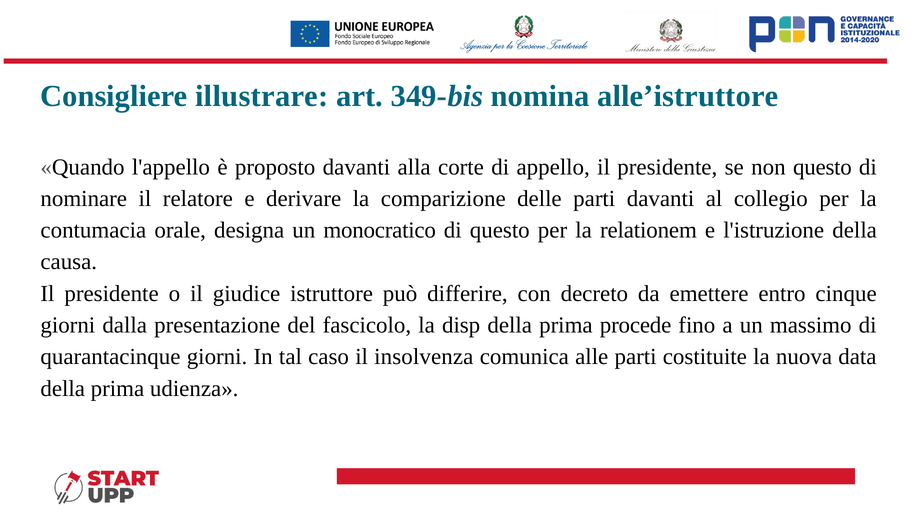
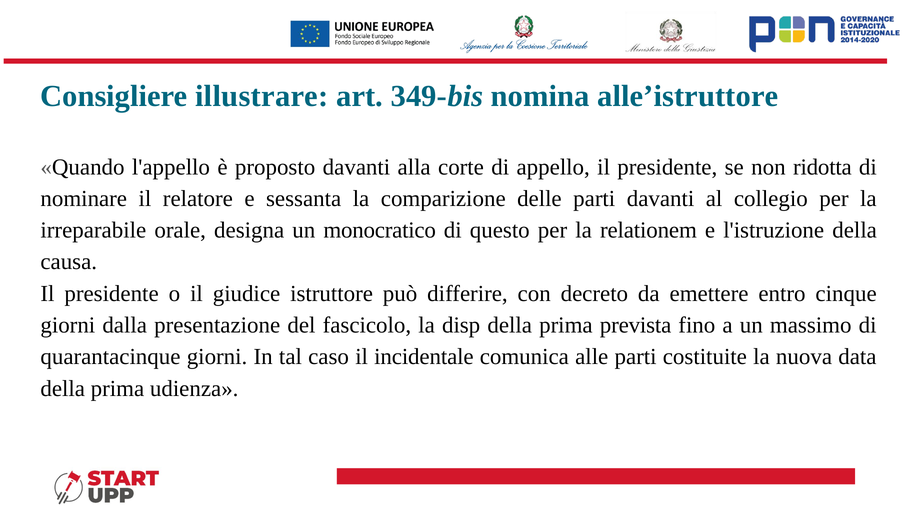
non questo: questo -> ridotta (822, 167)
derivare: derivare -> sessanta (304, 199)
contumacia: contumacia -> irreparabile (93, 230)
procede: procede -> prevista (636, 325)
insolvenza: insolvenza -> incidentale (424, 357)
